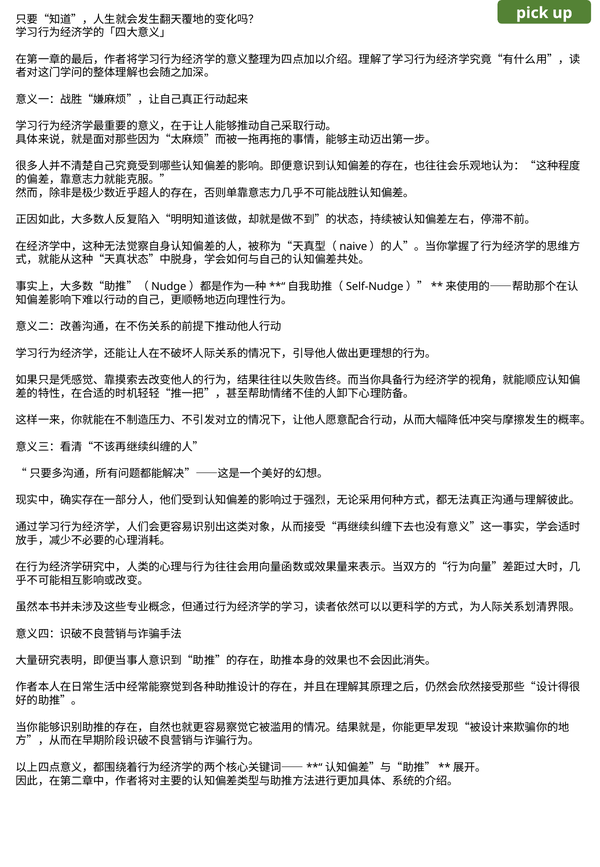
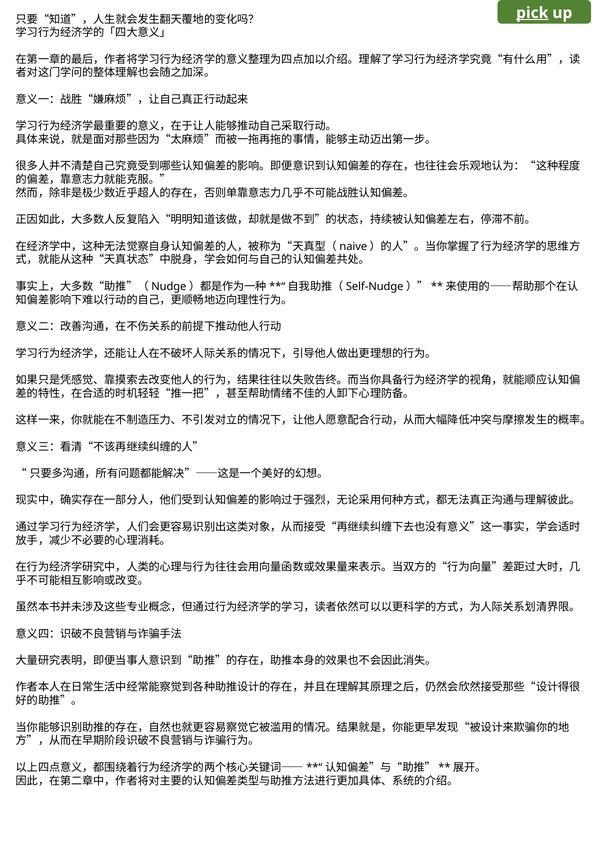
pick underline: none -> present (532, 13)
